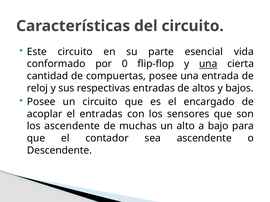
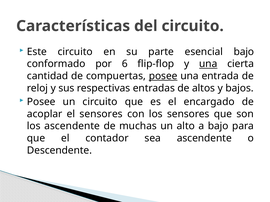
esencial vida: vida -> bajo (244, 52)
0: 0 -> 6 (125, 64)
posee underline: none -> present (163, 76)
el entradas: entradas -> sensores (101, 114)
